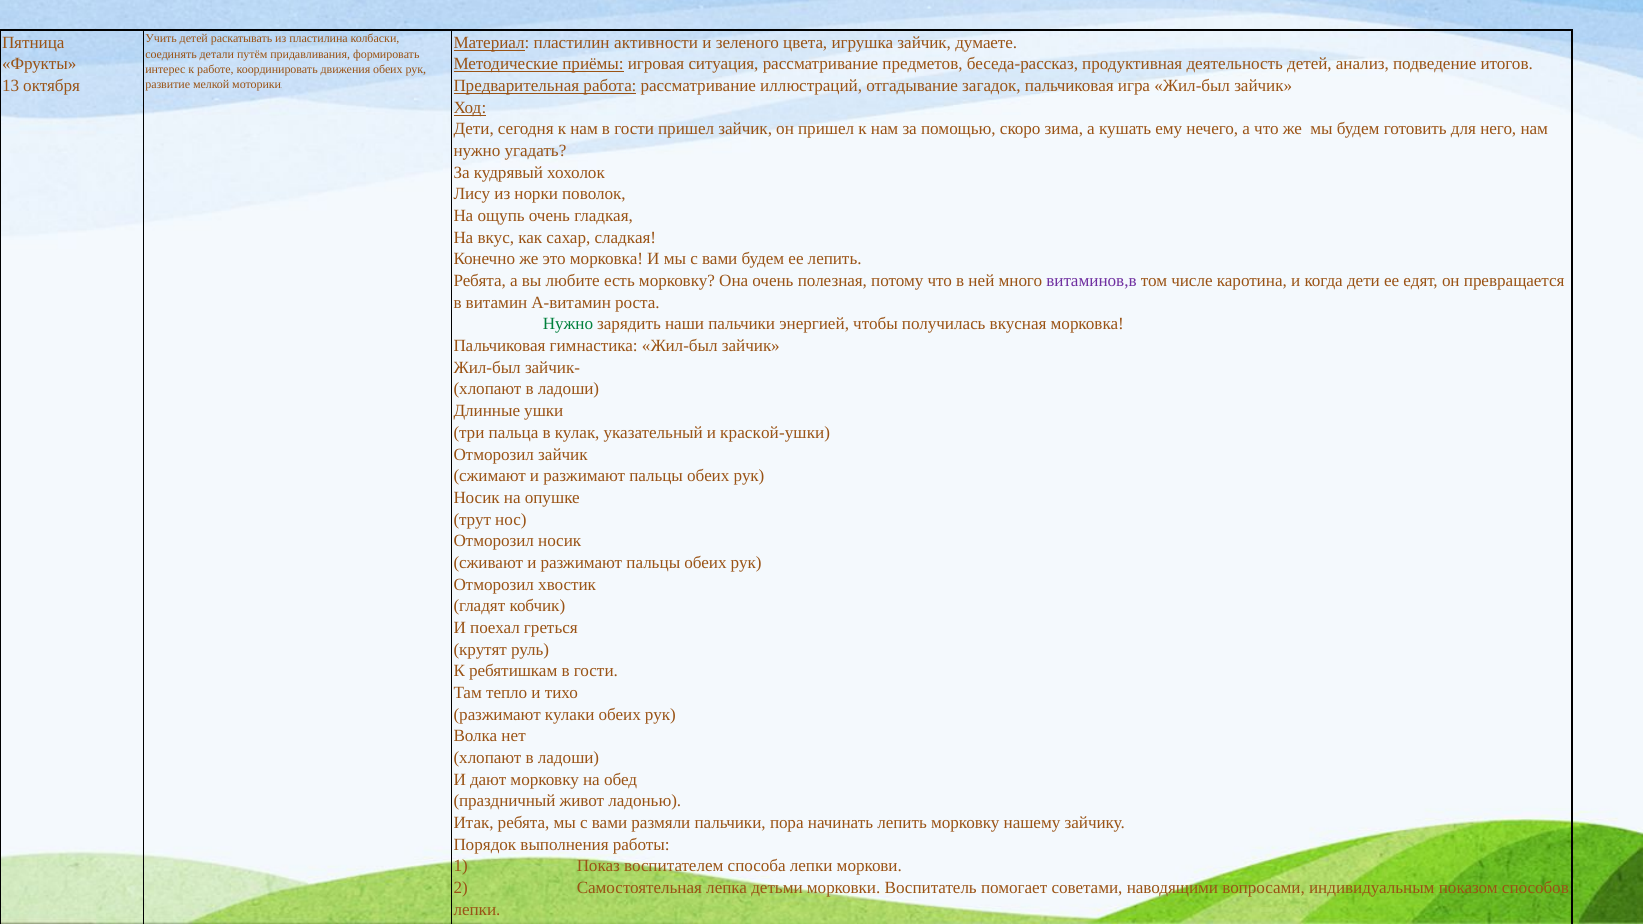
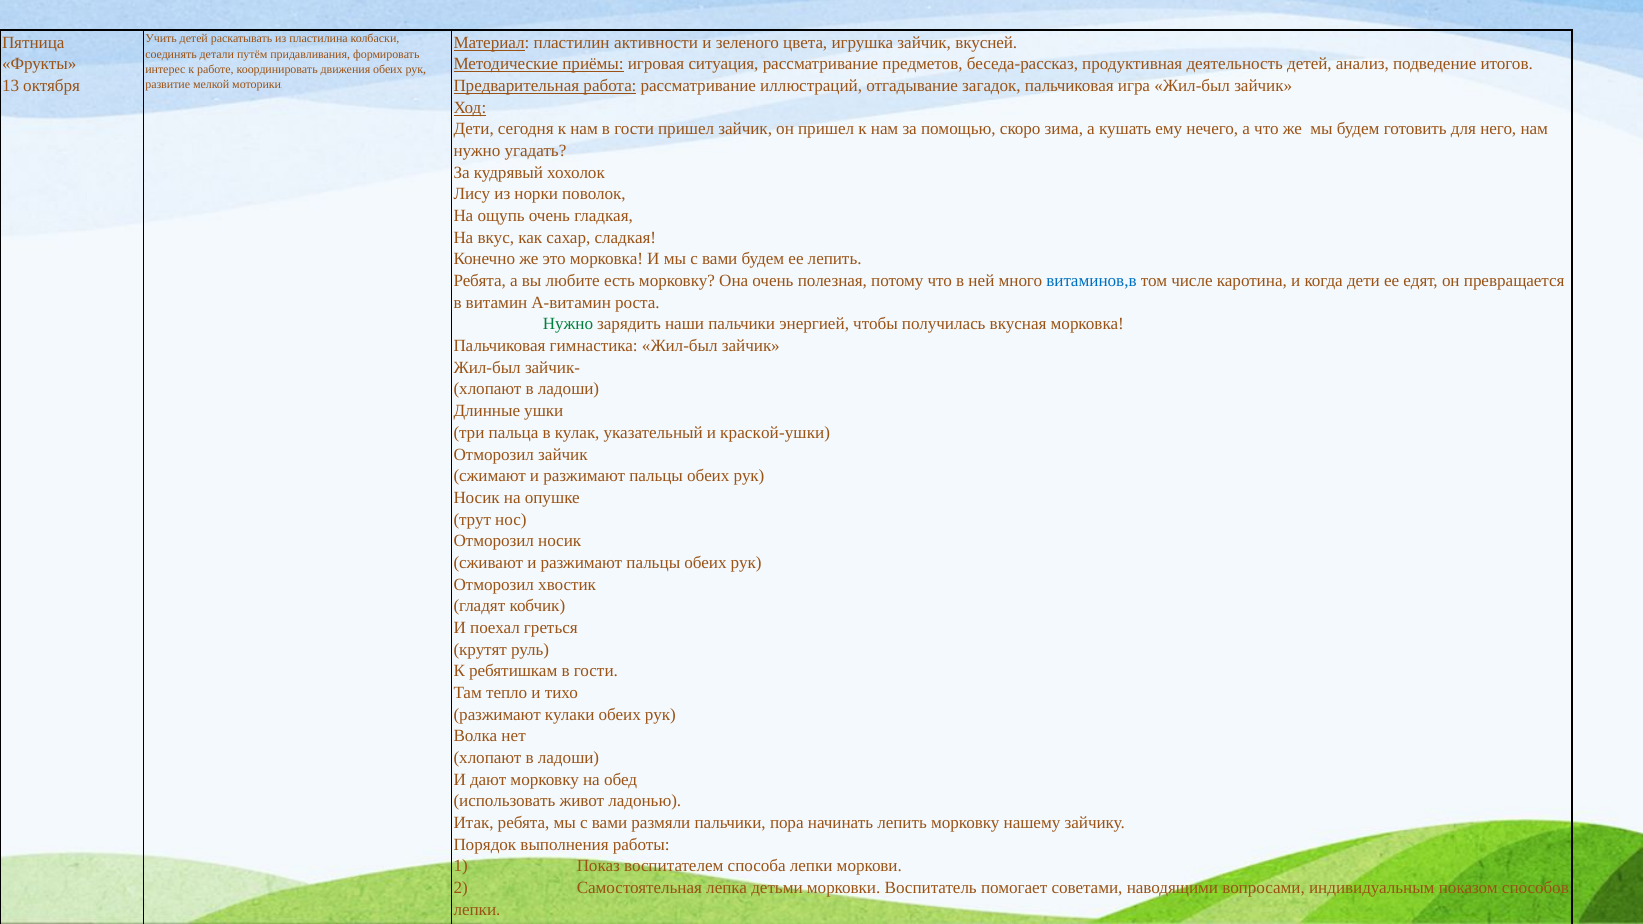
думаете: думаете -> вкусней (986, 42)
витаминов,в colour: purple -> blue (1091, 281)
праздничный: праздничный -> использовать (504, 801)
